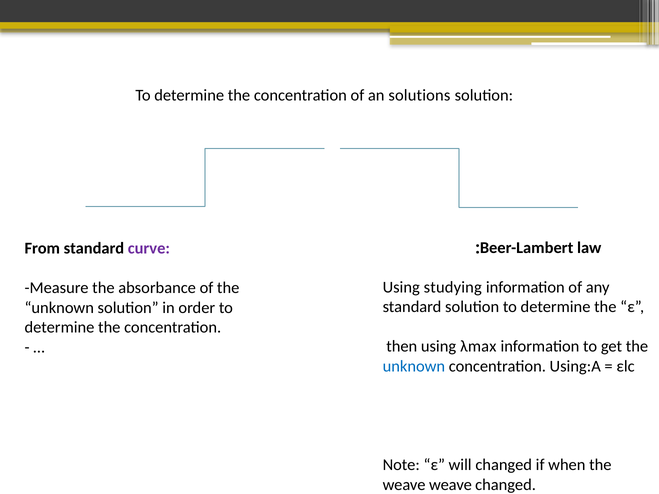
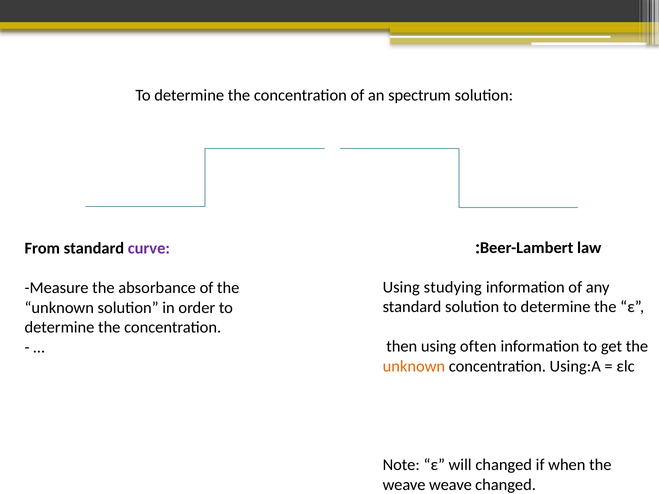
solutions: solutions -> spectrum (420, 95)
λmax: λmax -> often (478, 347)
unknown colour: blue -> orange (414, 366)
